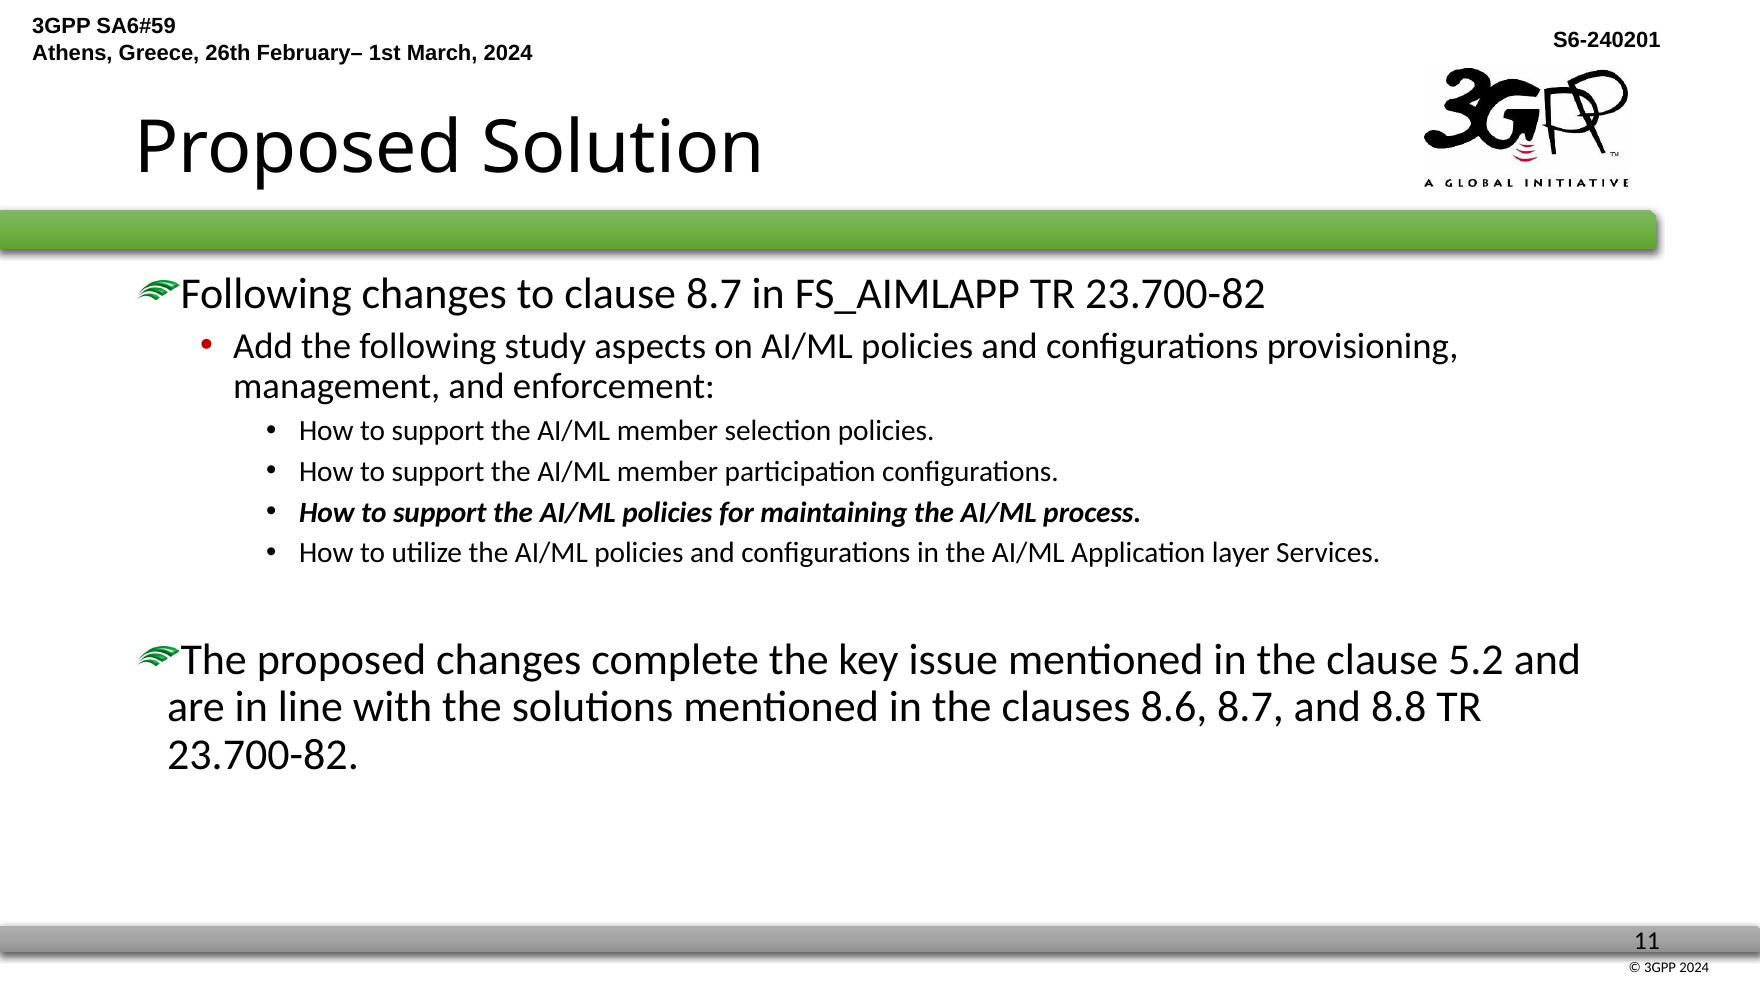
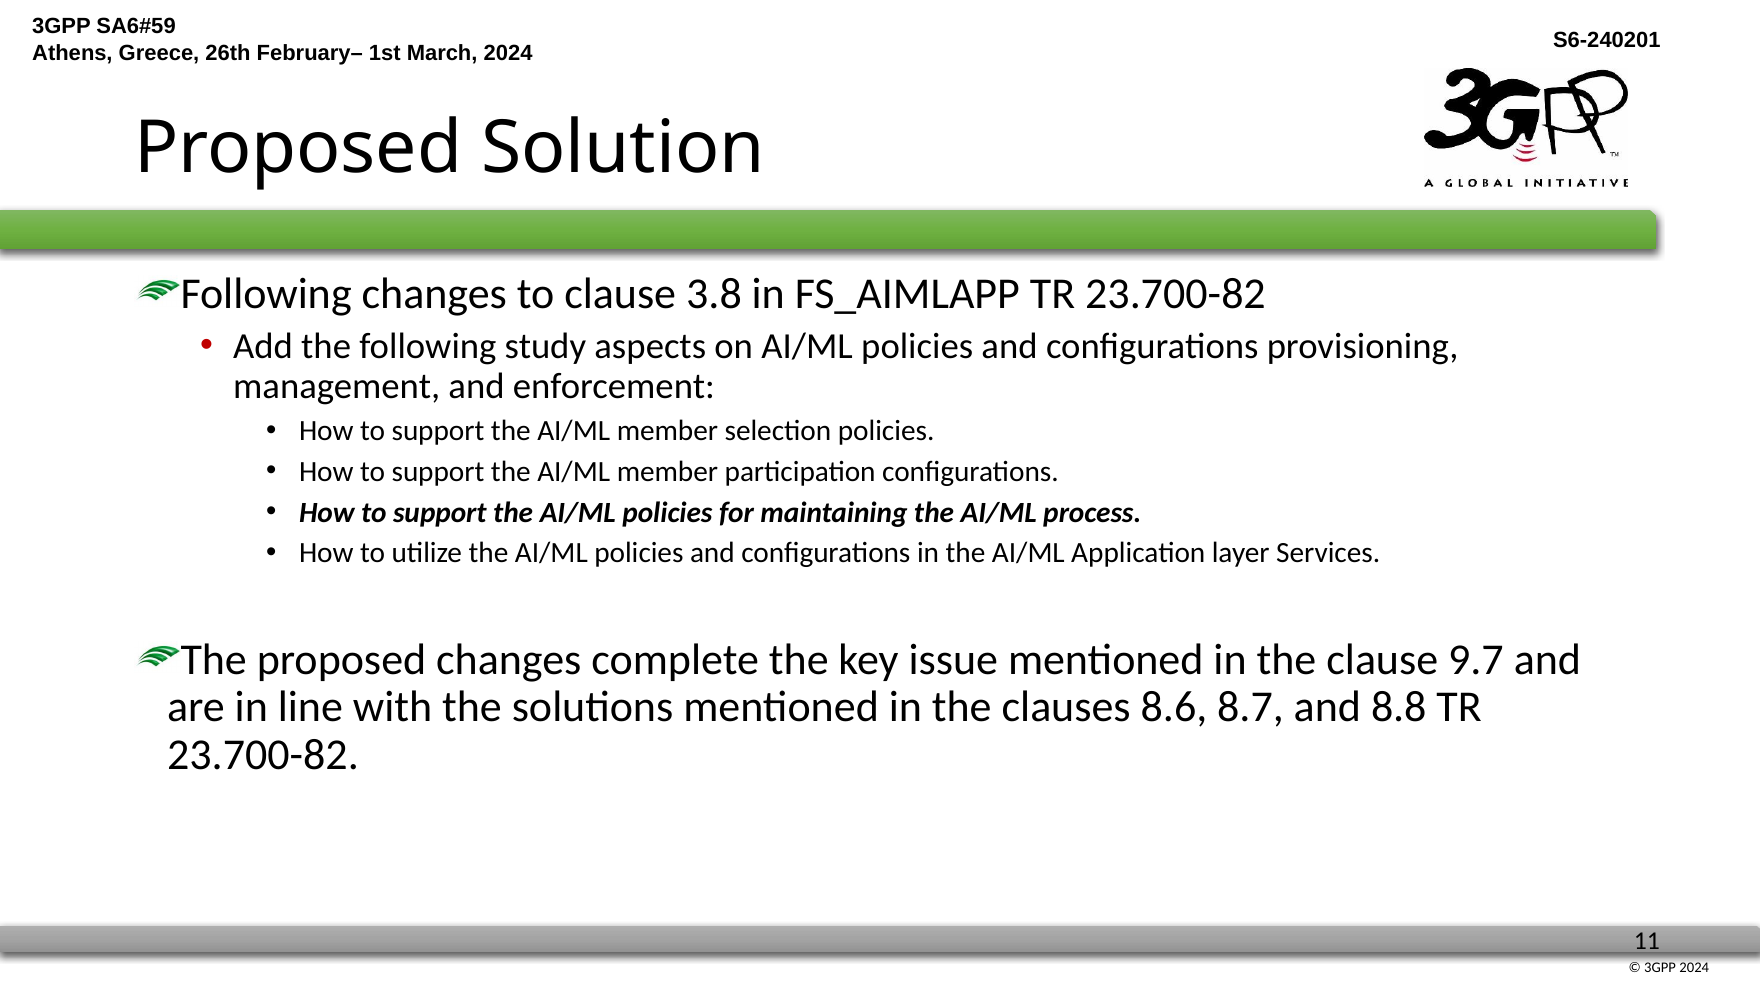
clause 8.7: 8.7 -> 3.8 (714, 294)
5.2: 5.2 -> 9.7 (1476, 660)
